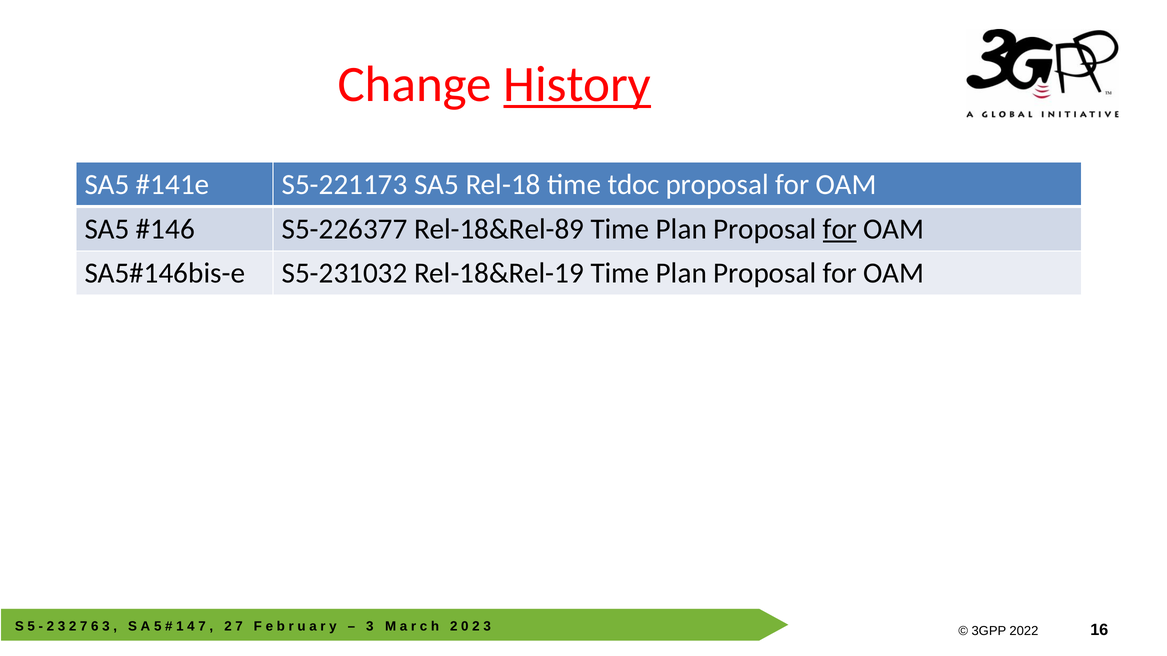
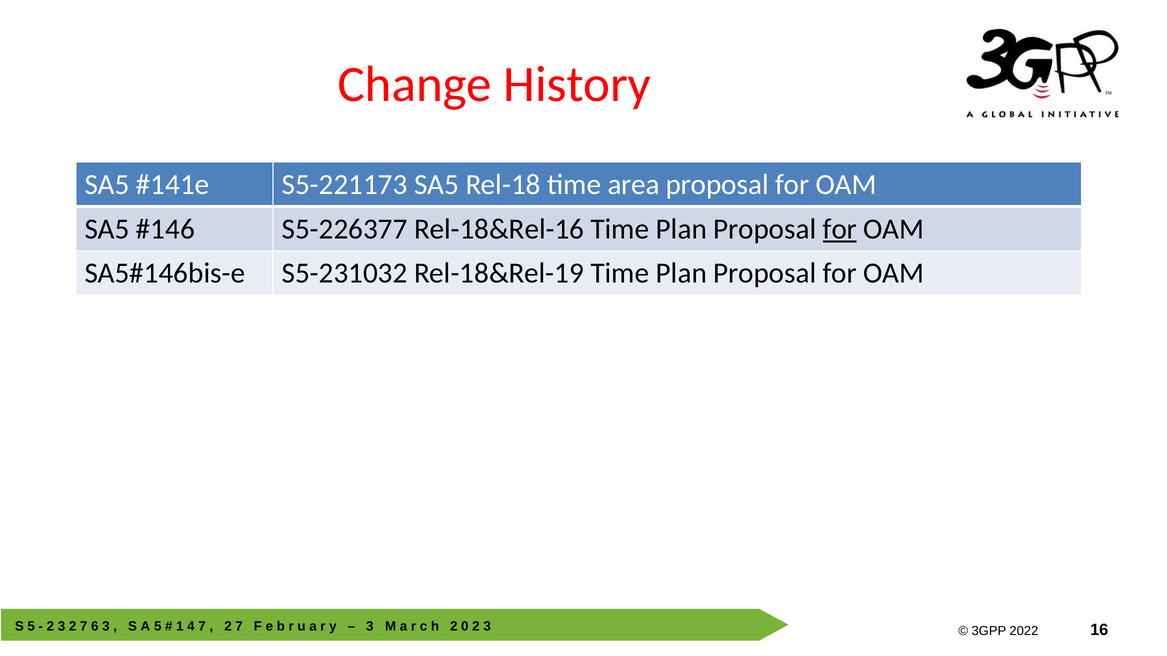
History underline: present -> none (577, 85)
tdoc: tdoc -> area (634, 185)
Rel-18&Rel-89: Rel-18&Rel-89 -> Rel-18&Rel-16 (499, 229)
